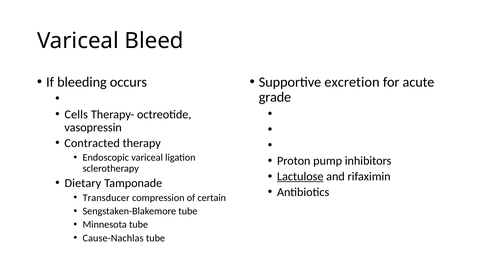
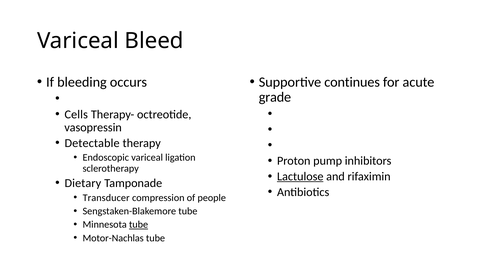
excretion: excretion -> continues (352, 82)
Contracted: Contracted -> Detectable (92, 143)
certain: certain -> people (212, 198)
tube underline: none -> present (139, 225)
Cause-Nachlas: Cause-Nachlas -> Motor-Nachlas (113, 238)
